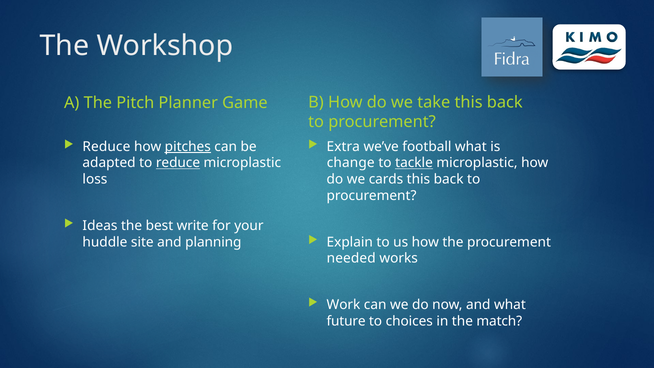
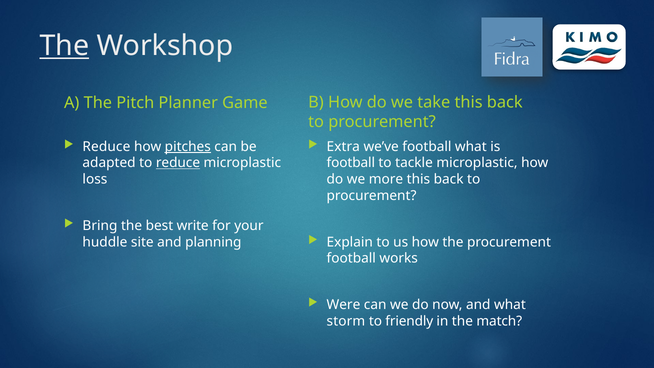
The underline: none -> present (64, 46)
change: change -> football (351, 163)
tackle underline: present -> none (414, 163)
cards: cards -> more (386, 179)
Ideas: Ideas -> Bring (100, 226)
needed: needed -> football (351, 258)
Work: Work -> Were (343, 305)
future: future -> storm (346, 321)
choices: choices -> friendly (409, 321)
